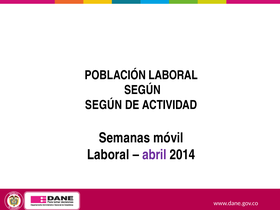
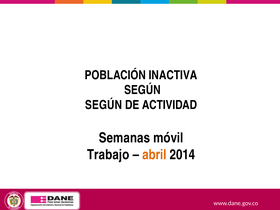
POBLACIÓN LABORAL: LABORAL -> INACTIVA (173, 75)
Laboral: Laboral -> Trabajo (108, 155)
abril colour: purple -> orange (154, 155)
